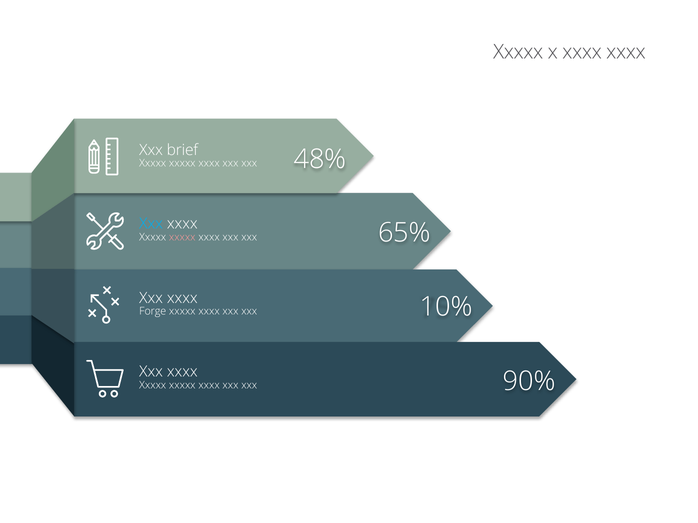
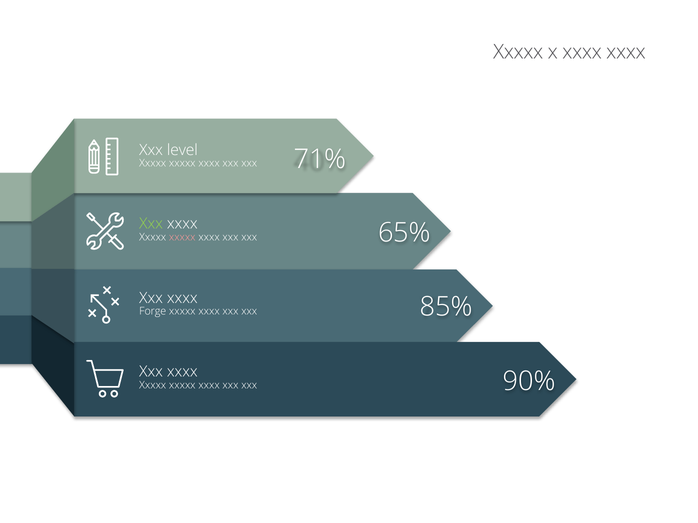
brief: brief -> level (182, 150)
48%: 48% -> 71% (320, 160)
Xxx colour: light blue -> light green (151, 224)
10%: 10% -> 85% (446, 307)
